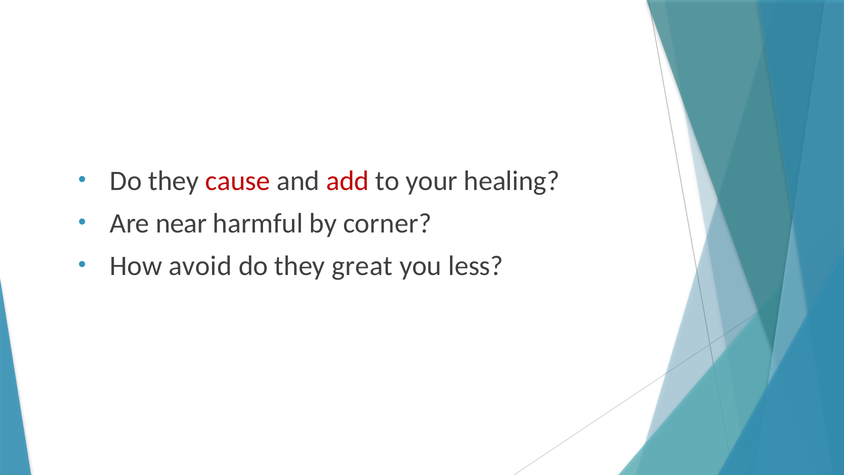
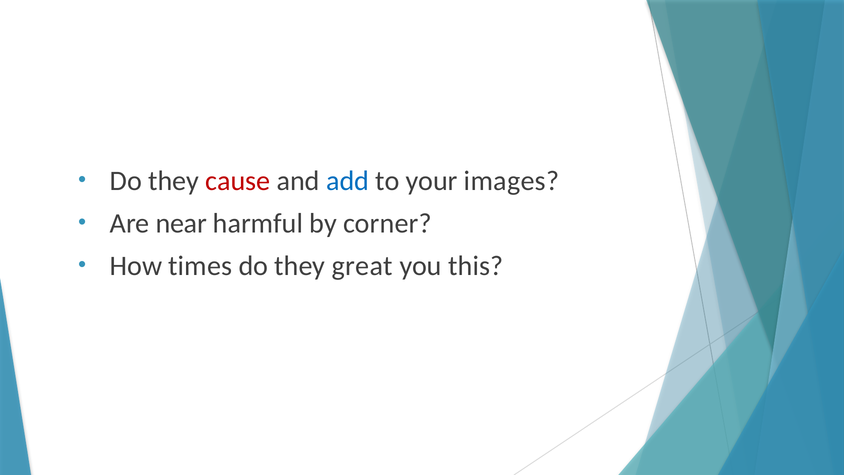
add colour: red -> blue (348, 181)
healing: healing -> images (512, 181)
avoid: avoid -> times (200, 266)
less: less -> this (476, 266)
